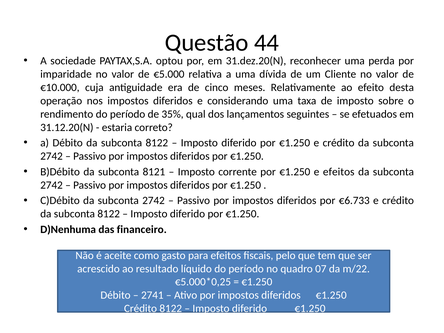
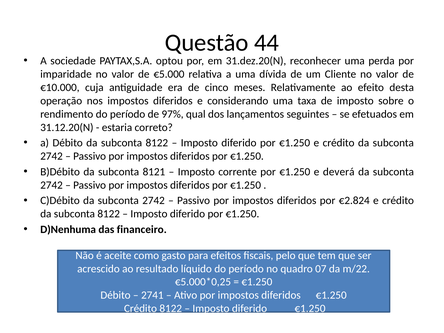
35%: 35% -> 97% (173, 114)
e efeitos: efeitos -> deverá (339, 172)
€6.733: €6.733 -> €2.824 (354, 201)
